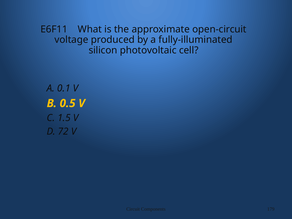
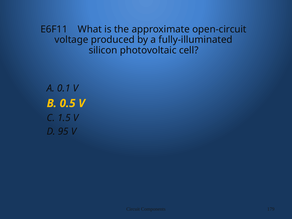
72: 72 -> 95 (63, 131)
